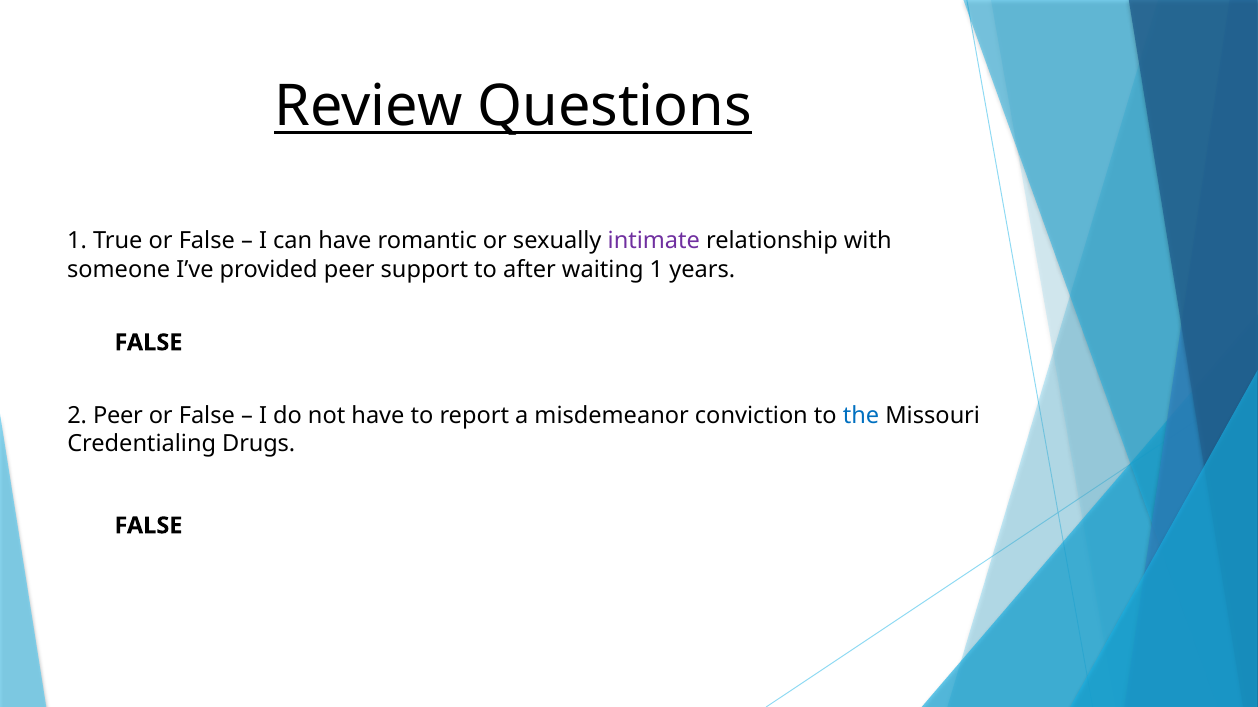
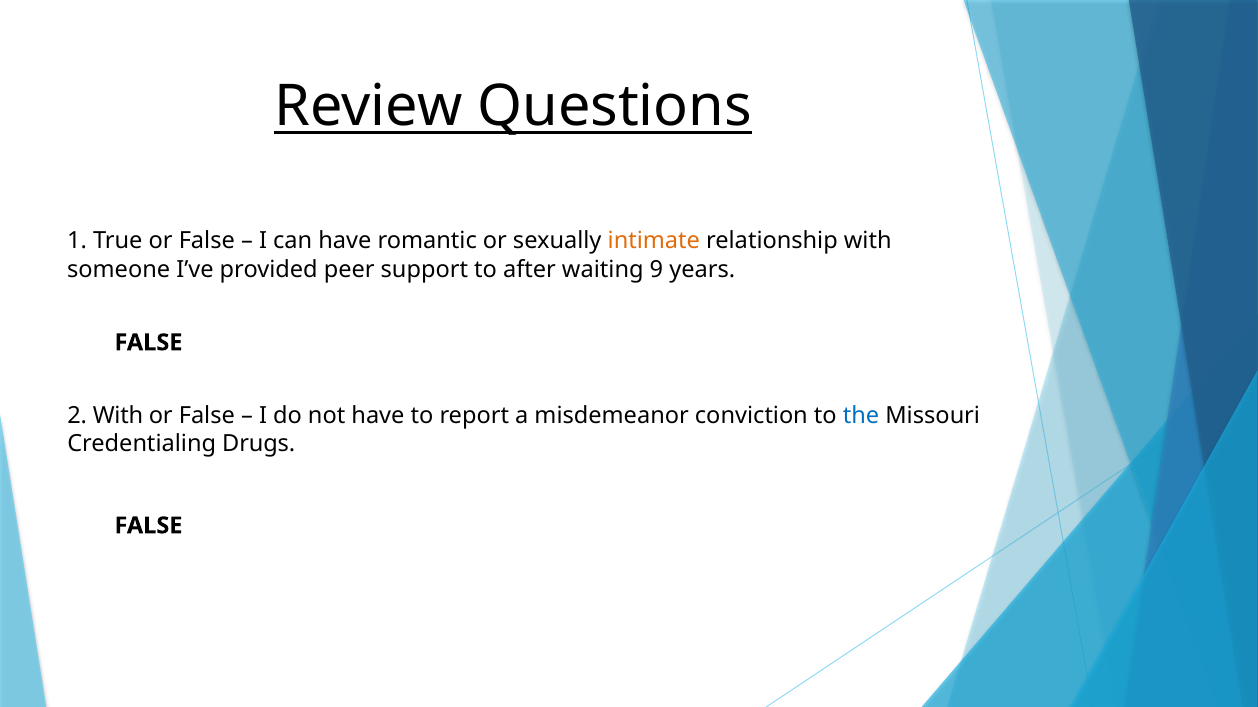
intimate colour: purple -> orange (654, 241)
waiting 1: 1 -> 9 (656, 270)
2 Peer: Peer -> With (118, 416)
